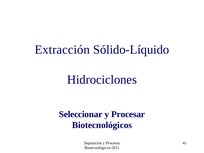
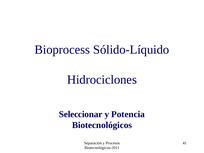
Extracción: Extracción -> Bioprocess (62, 50)
Procesar: Procesar -> Potencia (128, 114)
